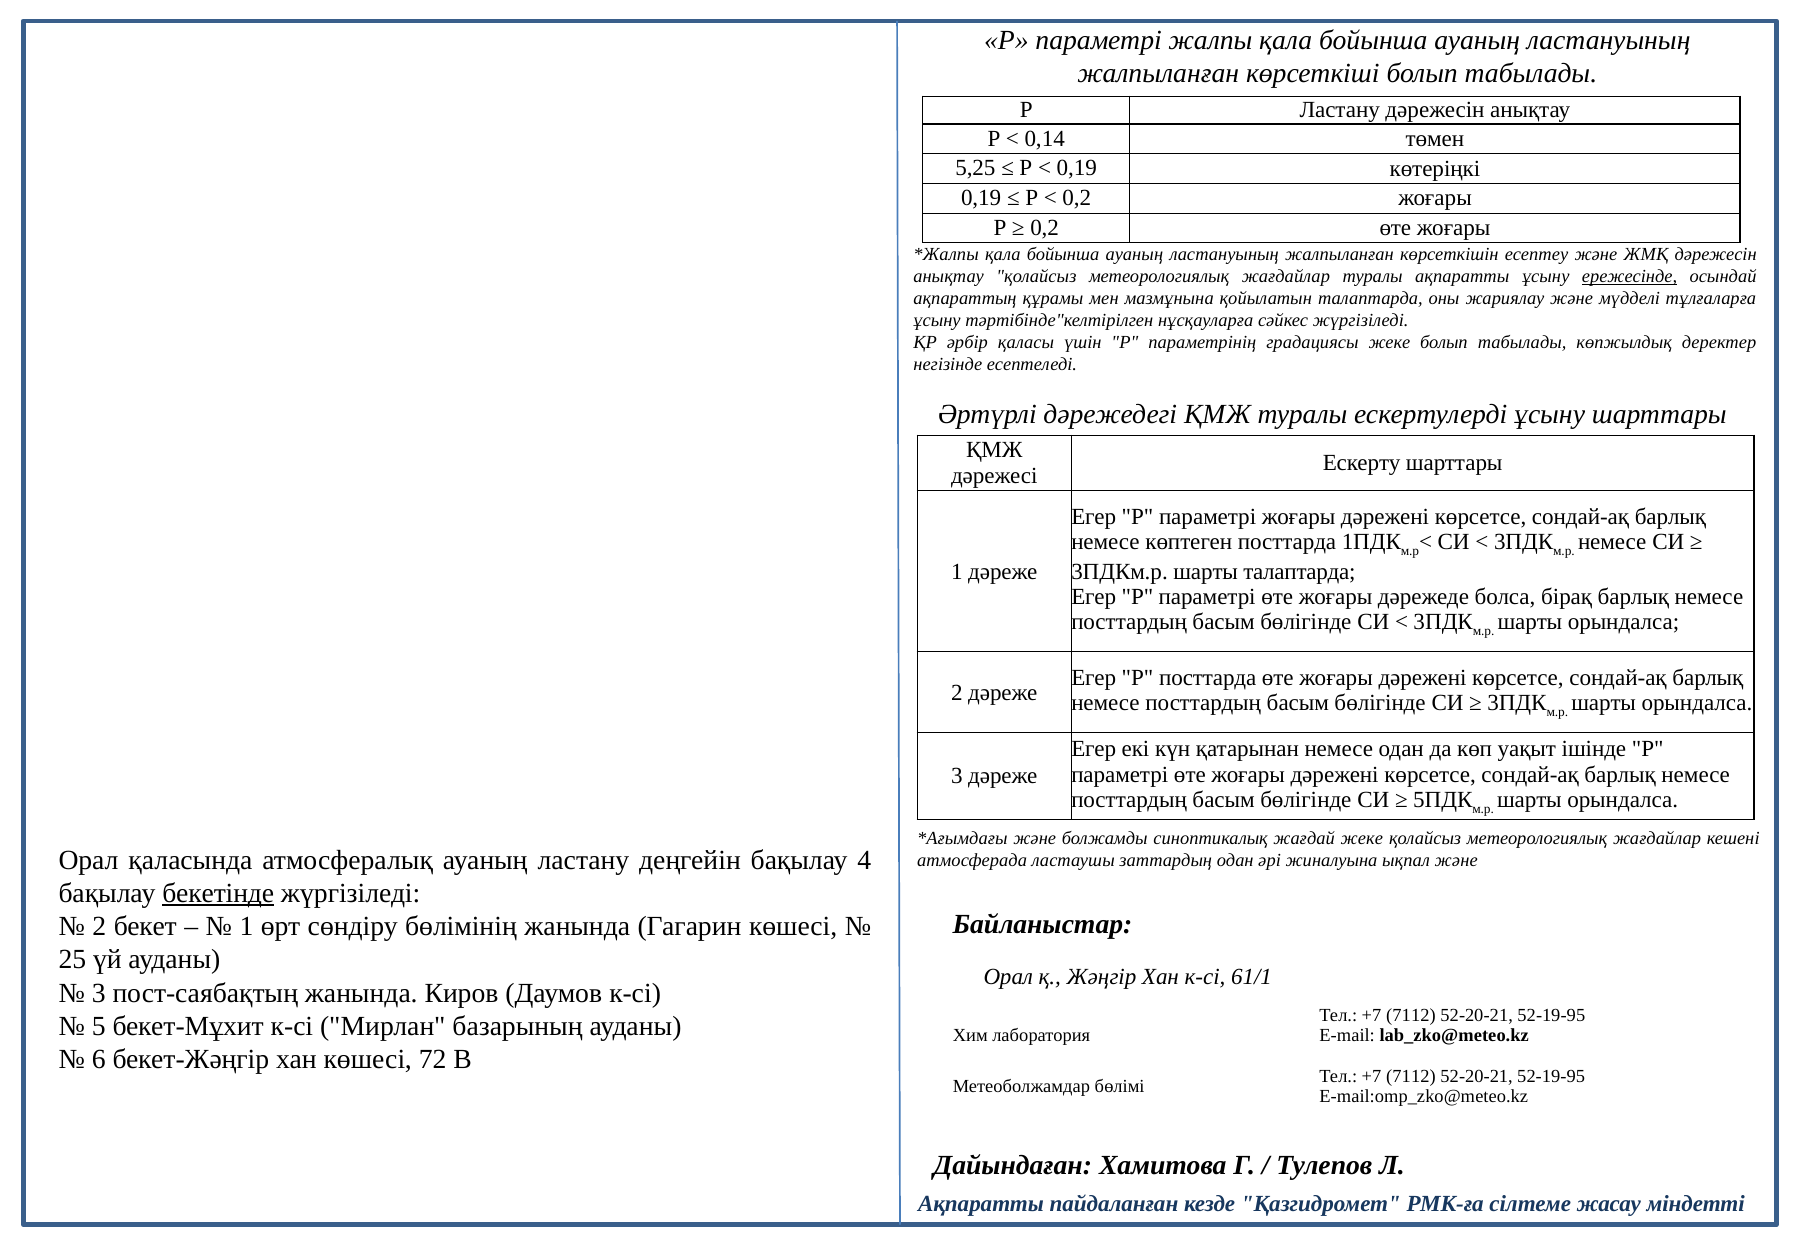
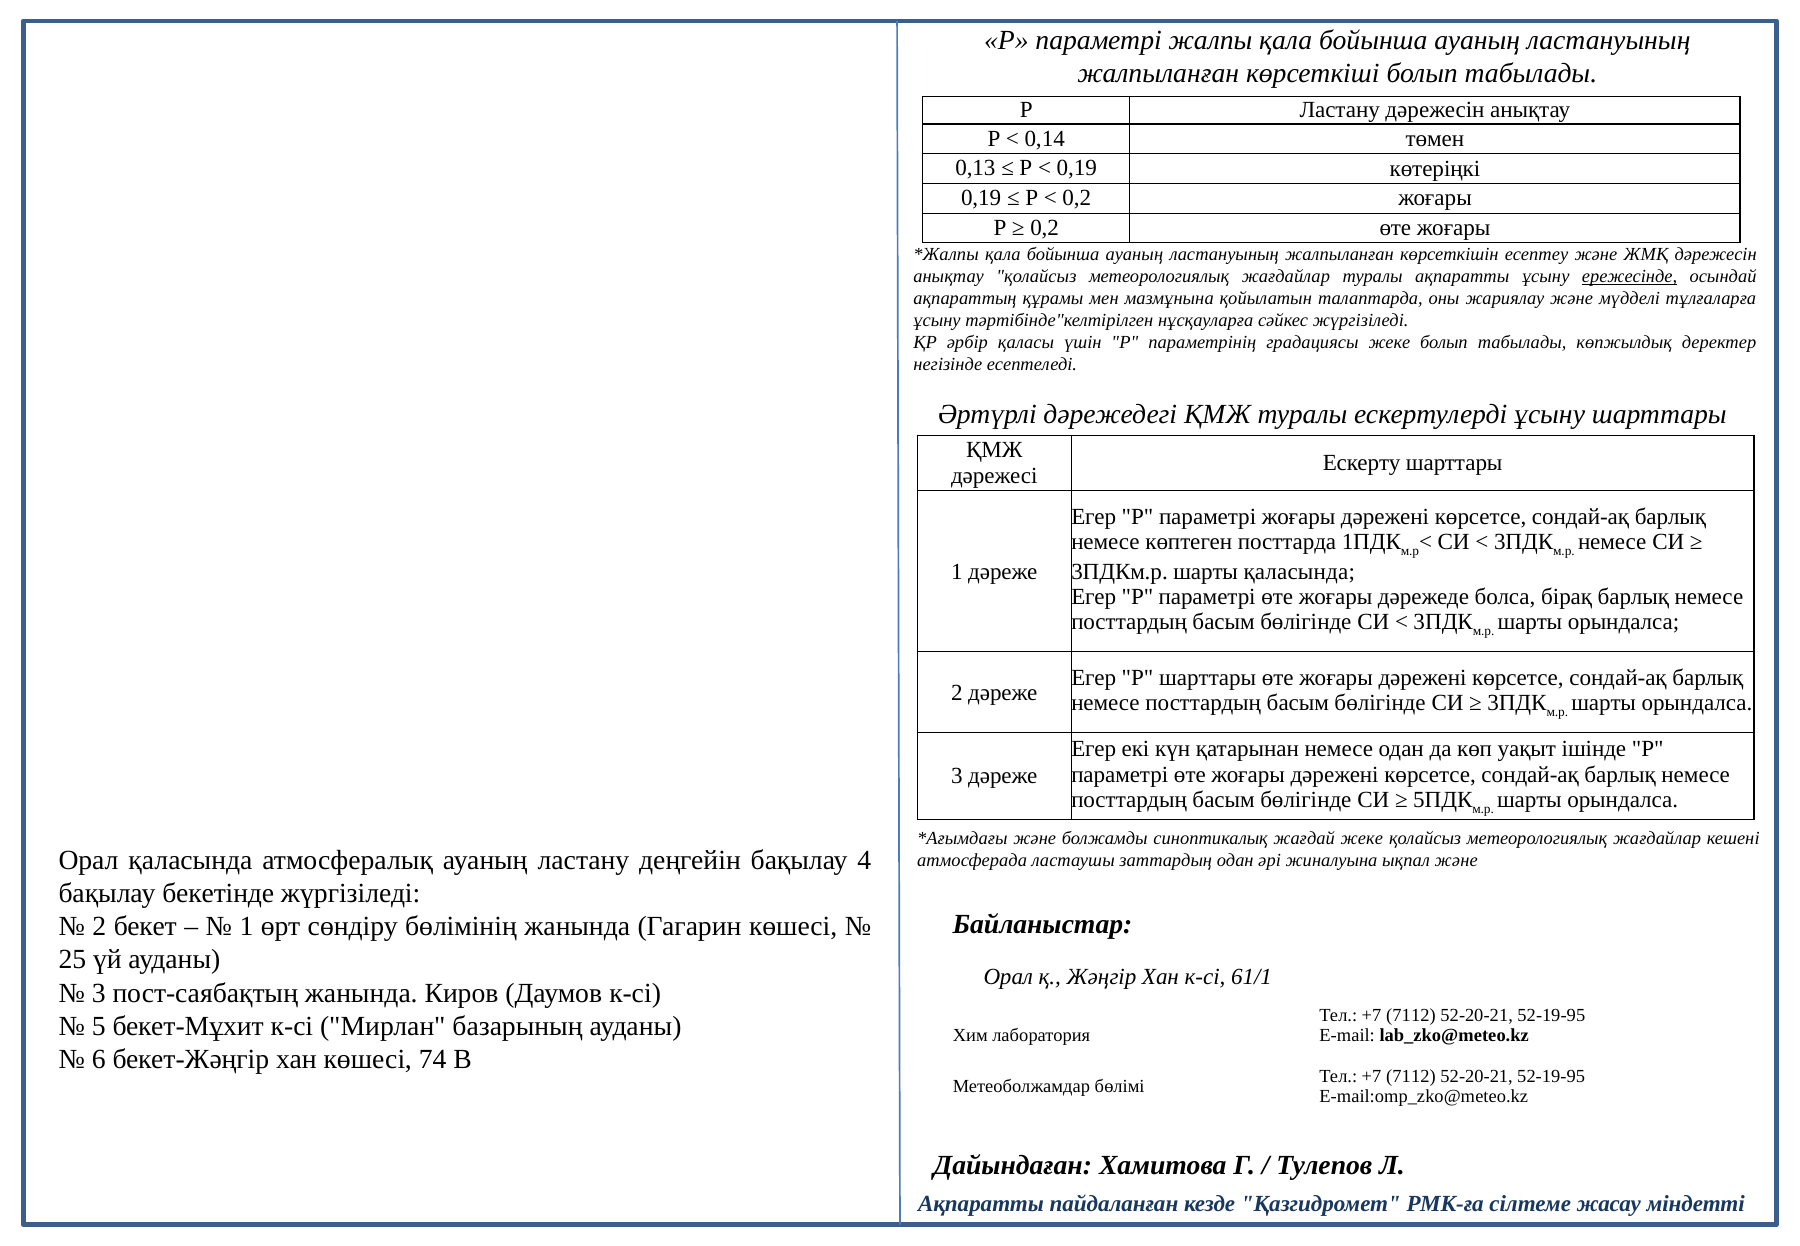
5,25: 5,25 -> 0,13 (975, 168)
шарты талаптарда: талаптарда -> қаласында (1299, 571)
Р посттарда: посттарда -> шарттары (1208, 678)
бекетінде underline: present -> none (218, 893)
72: 72 -> 74 (433, 1060)
